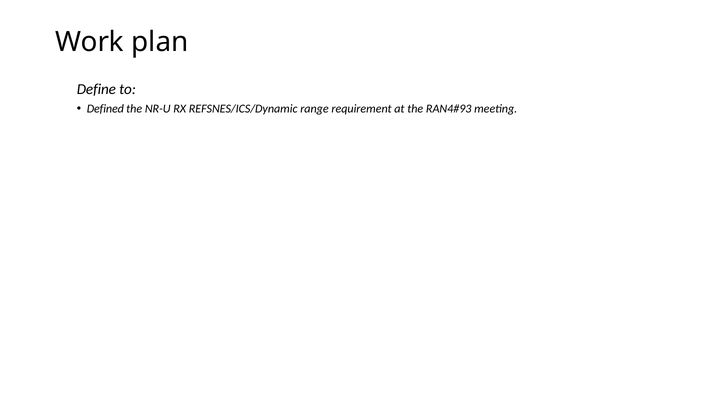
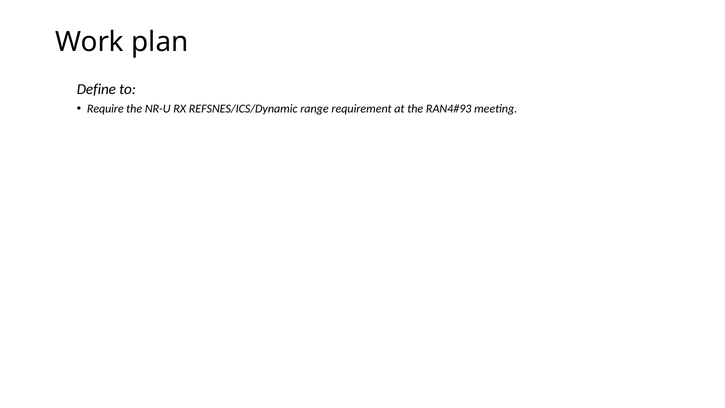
Defined: Defined -> Require (105, 109)
